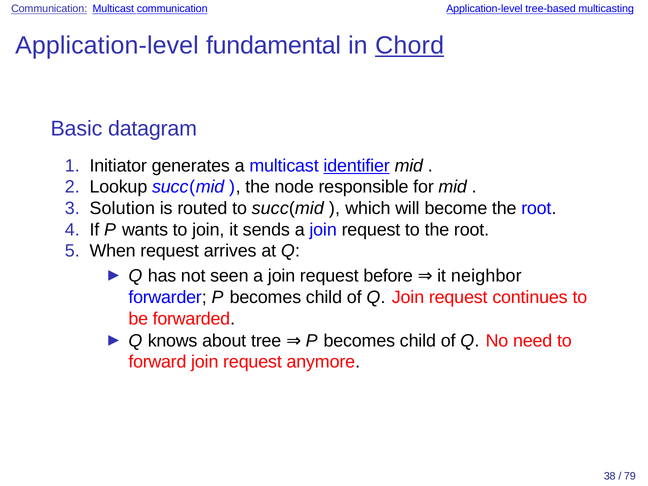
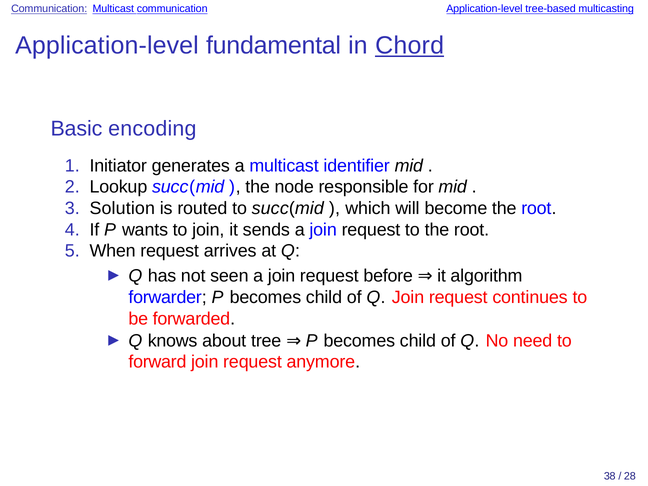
datagram: datagram -> encoding (152, 129)
identifier underline: present -> none (357, 166)
neighbor: neighbor -> algorithm (486, 276)
79: 79 -> 28 (630, 477)
